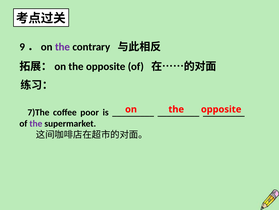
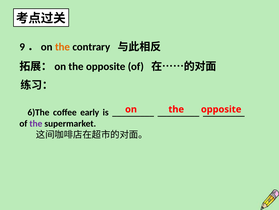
the colour: purple -> orange (63, 47)
7)The: 7)The -> 6)The (38, 112)
poor: poor -> early (90, 112)
